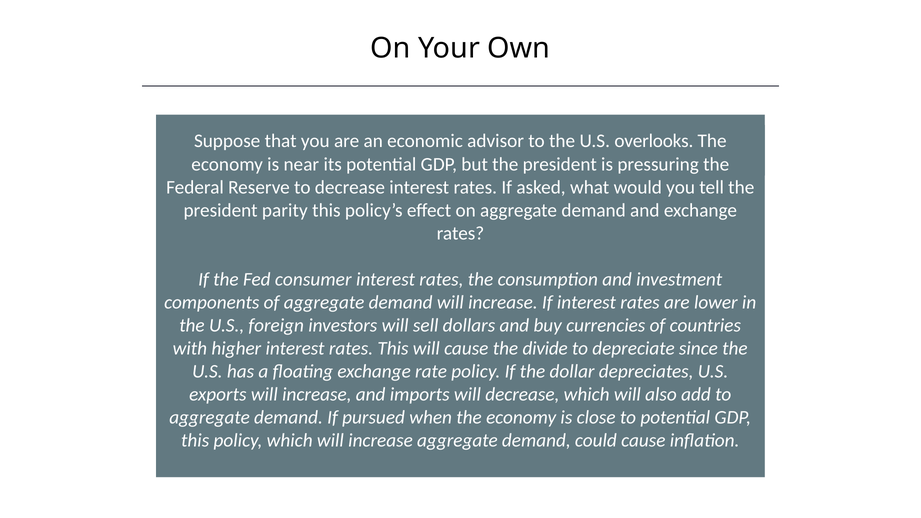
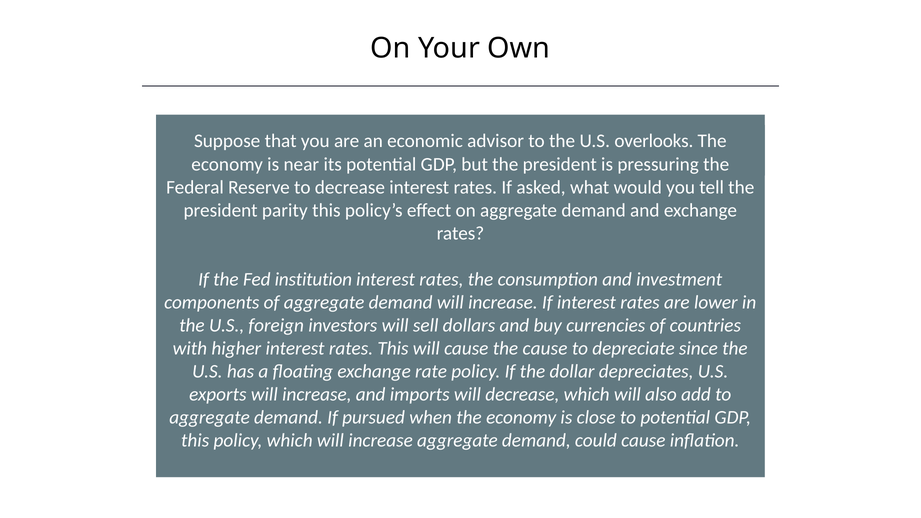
consumer: consumer -> institution (313, 279)
the divide: divide -> cause (545, 348)
